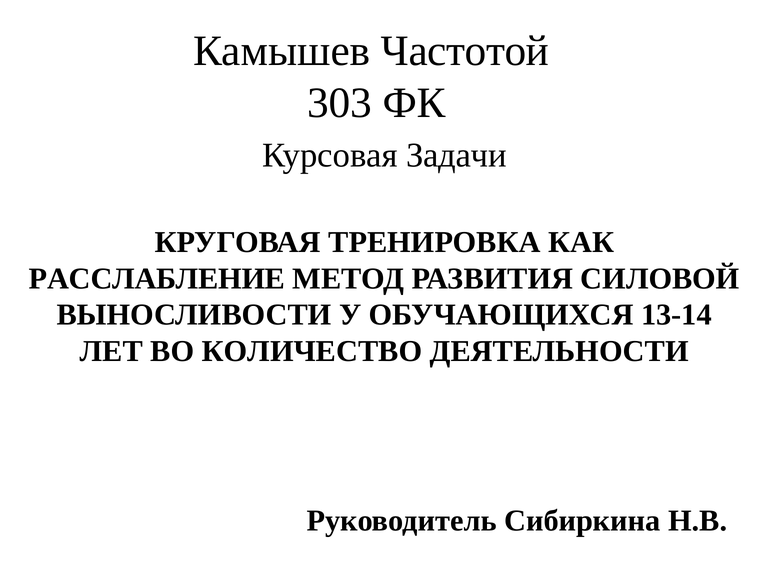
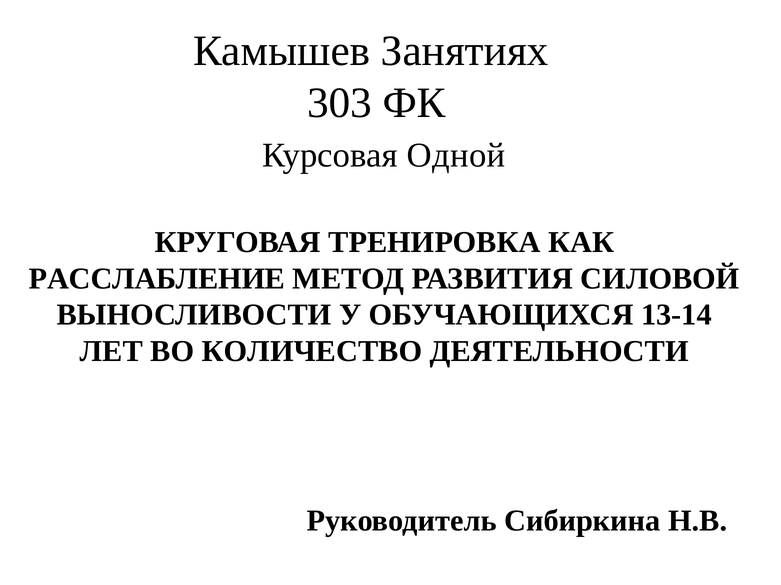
Частотой: Частотой -> Занятиях (465, 51)
Задачи: Задачи -> Одной (456, 155)
